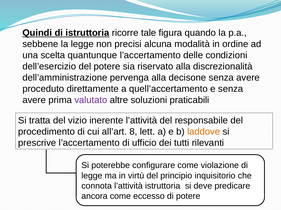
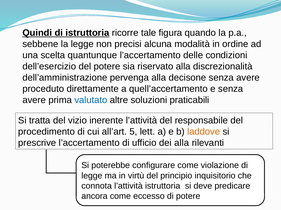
valutato colour: purple -> blue (91, 100)
8: 8 -> 5 (133, 132)
dei tutti: tutti -> alla (182, 143)
